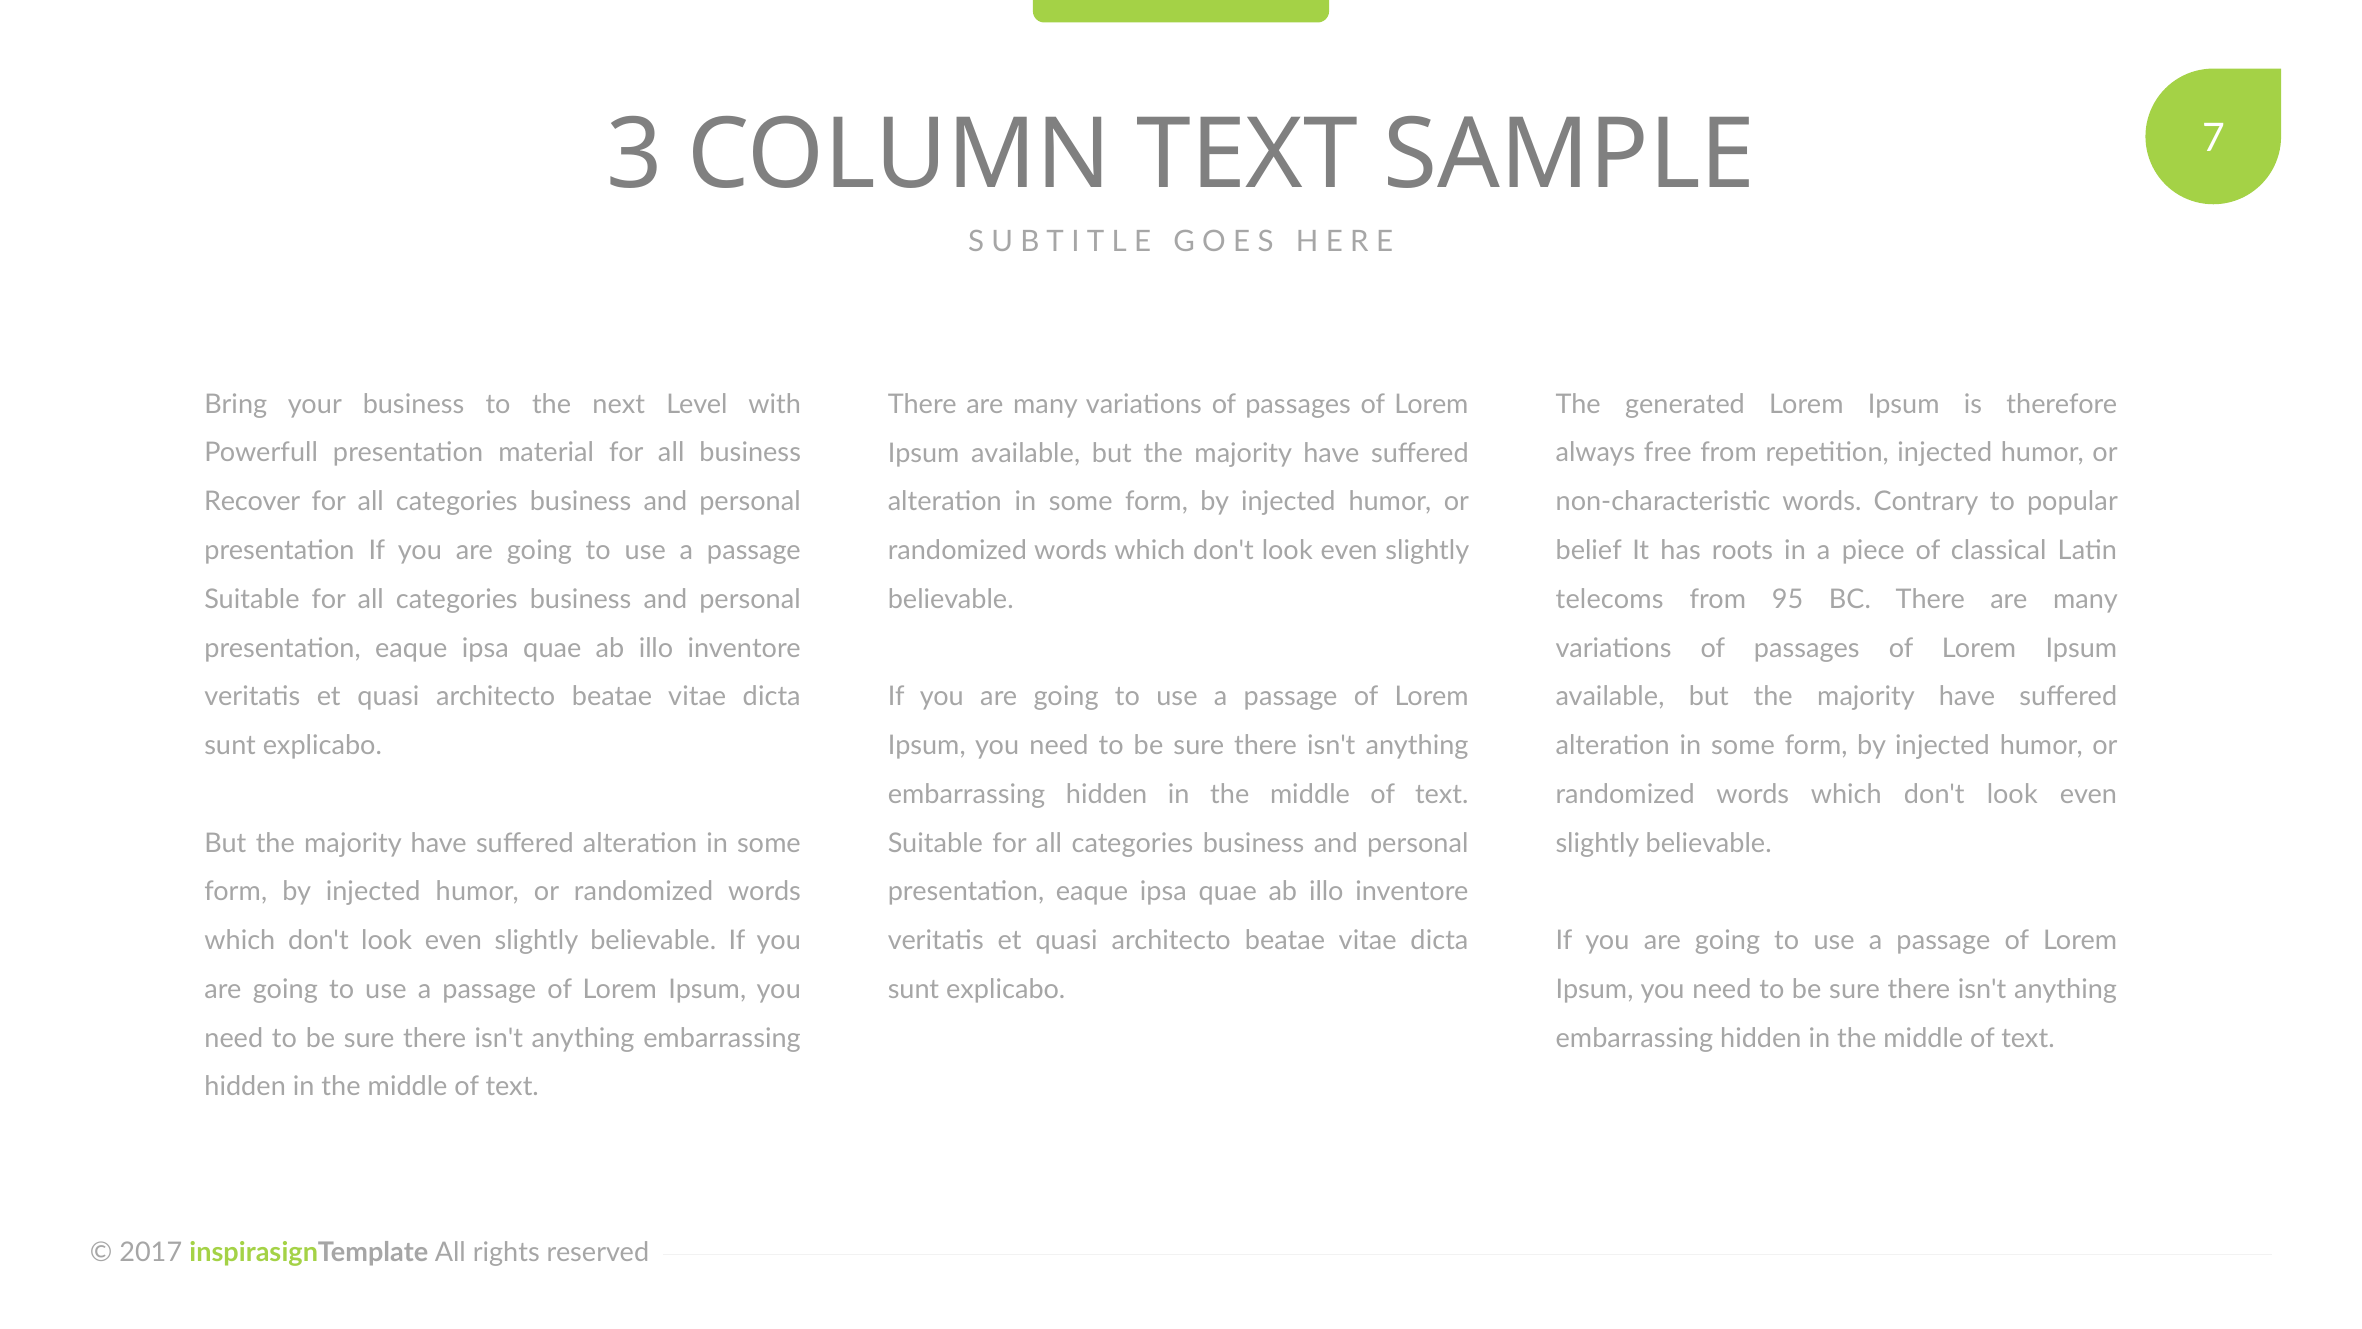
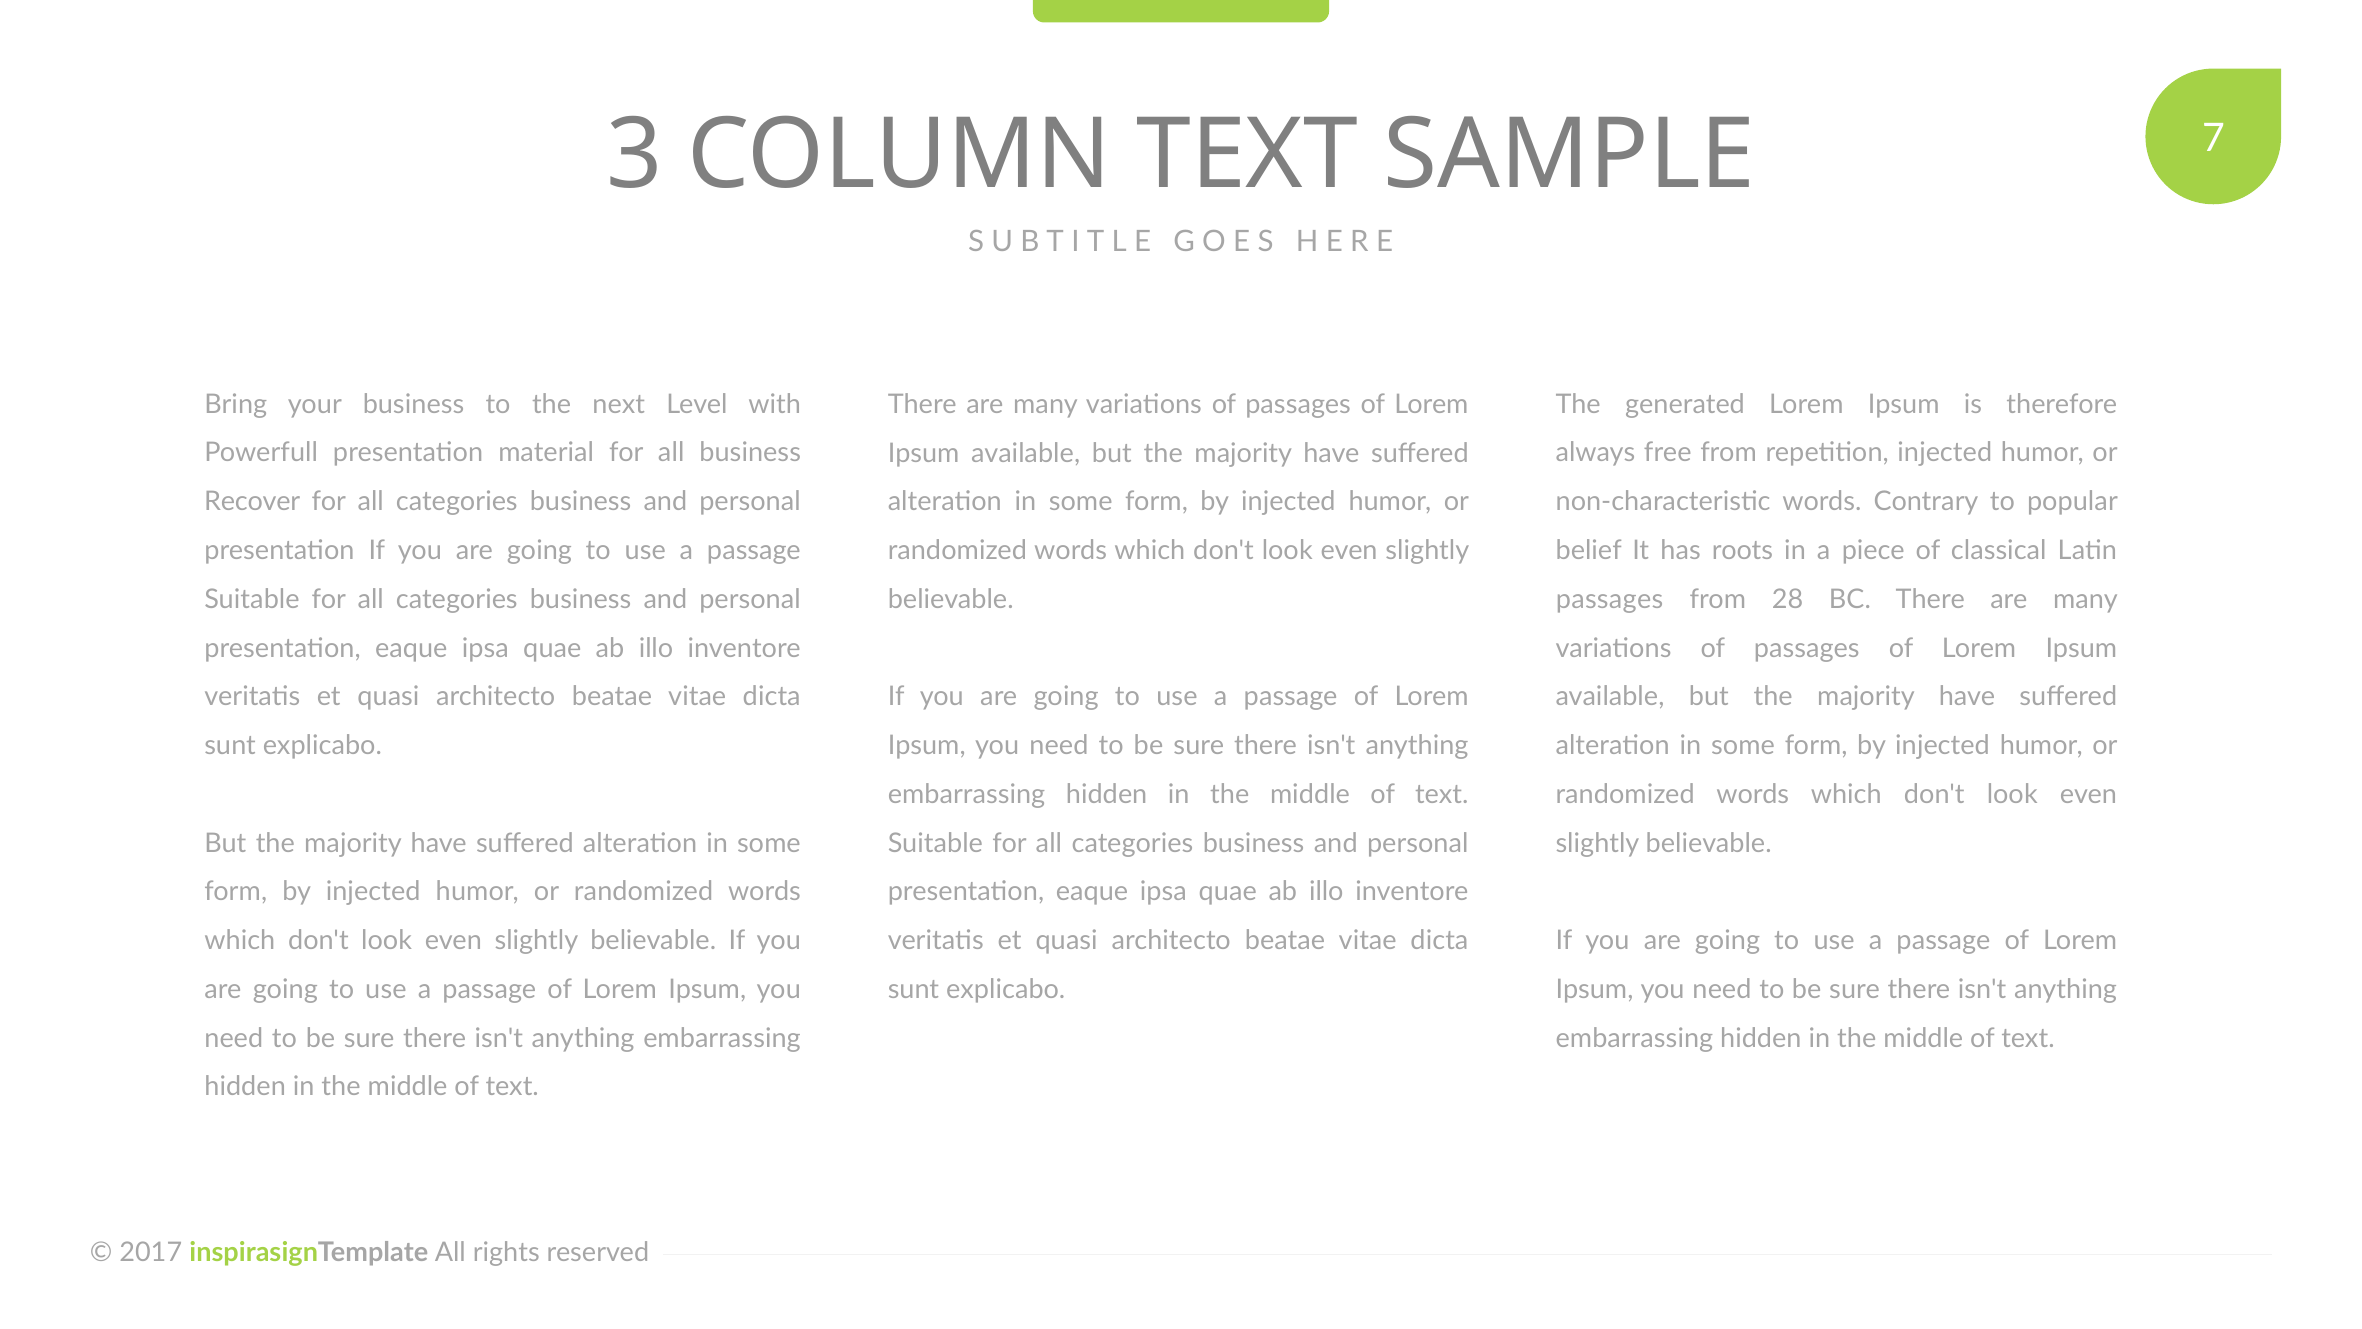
telecoms: telecoms -> passages (1610, 599)
95: 95 -> 28 (1788, 599)
